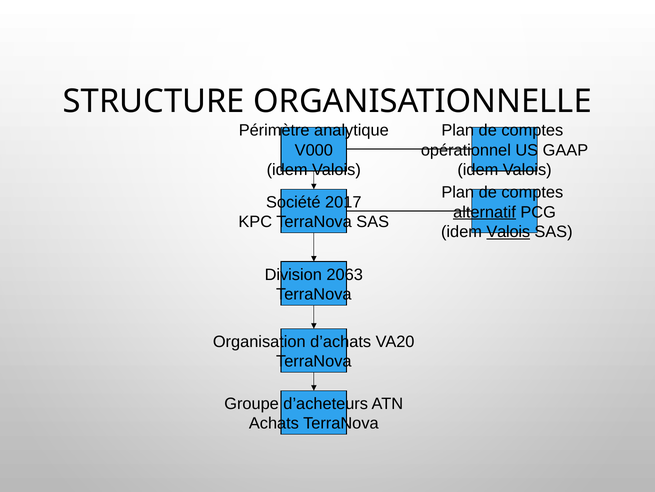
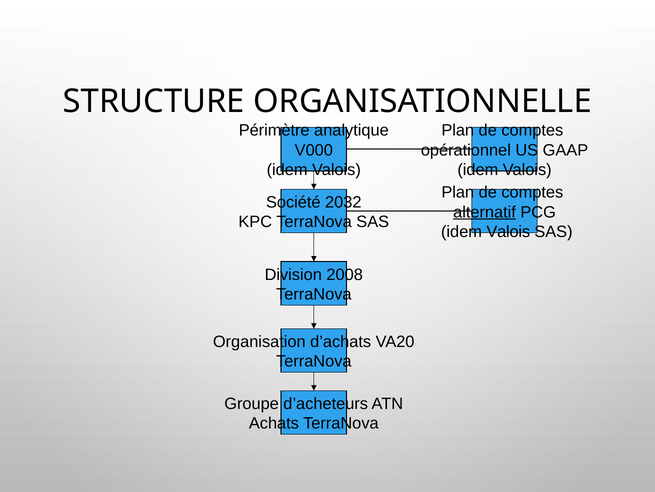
2017: 2017 -> 2032 (343, 202)
Valois underline: present -> none (508, 232)
2063: 2063 -> 2008 (345, 274)
